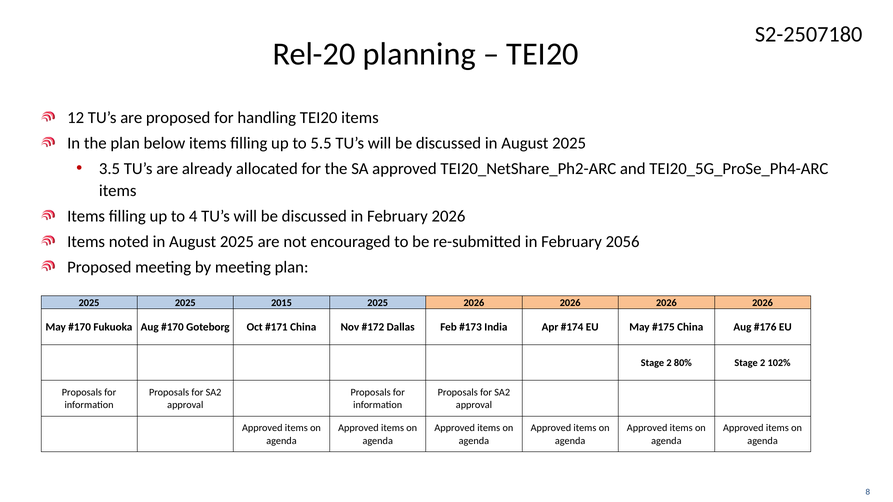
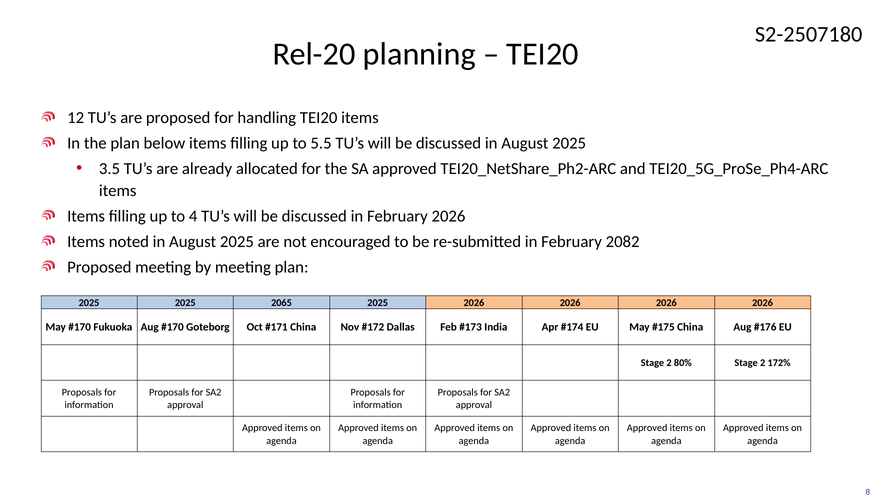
2056: 2056 -> 2082 (623, 242)
2015: 2015 -> 2065 (281, 303)
102%: 102% -> 172% (779, 363)
